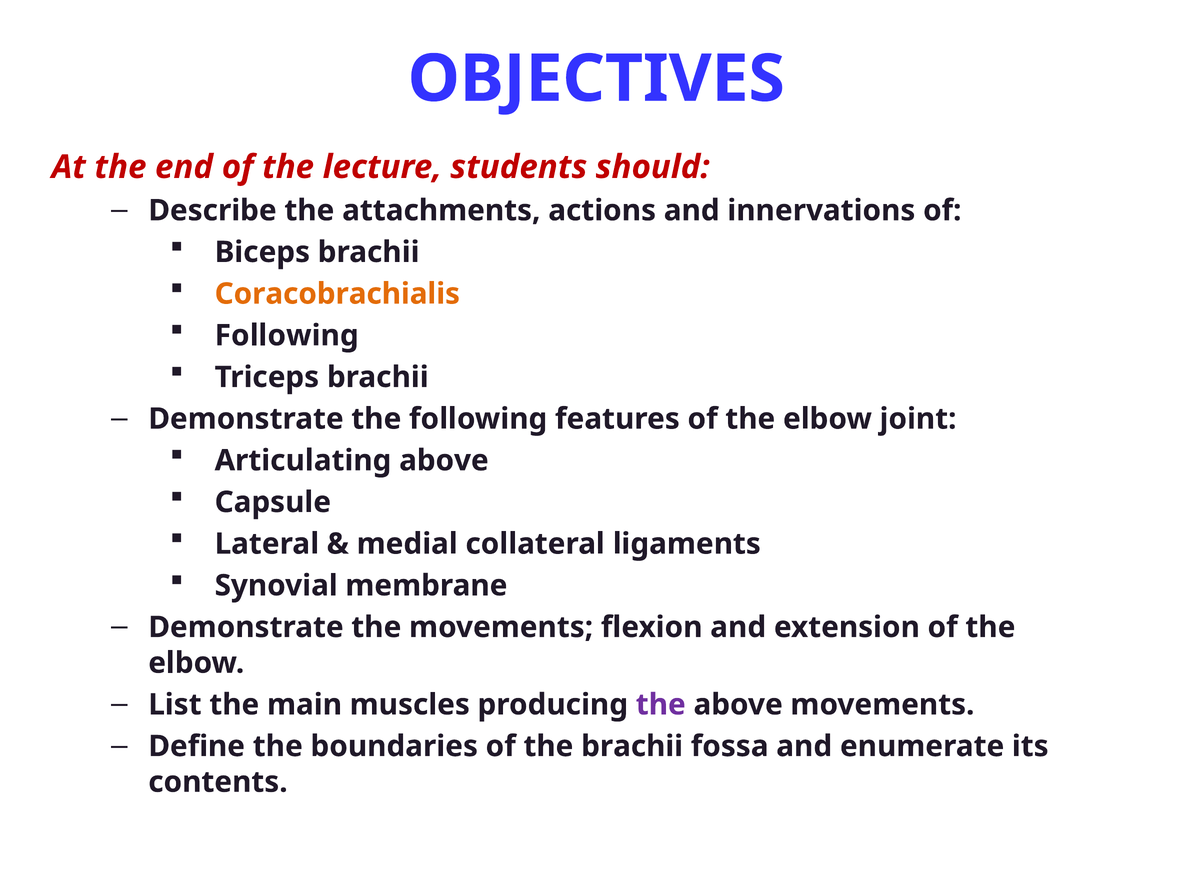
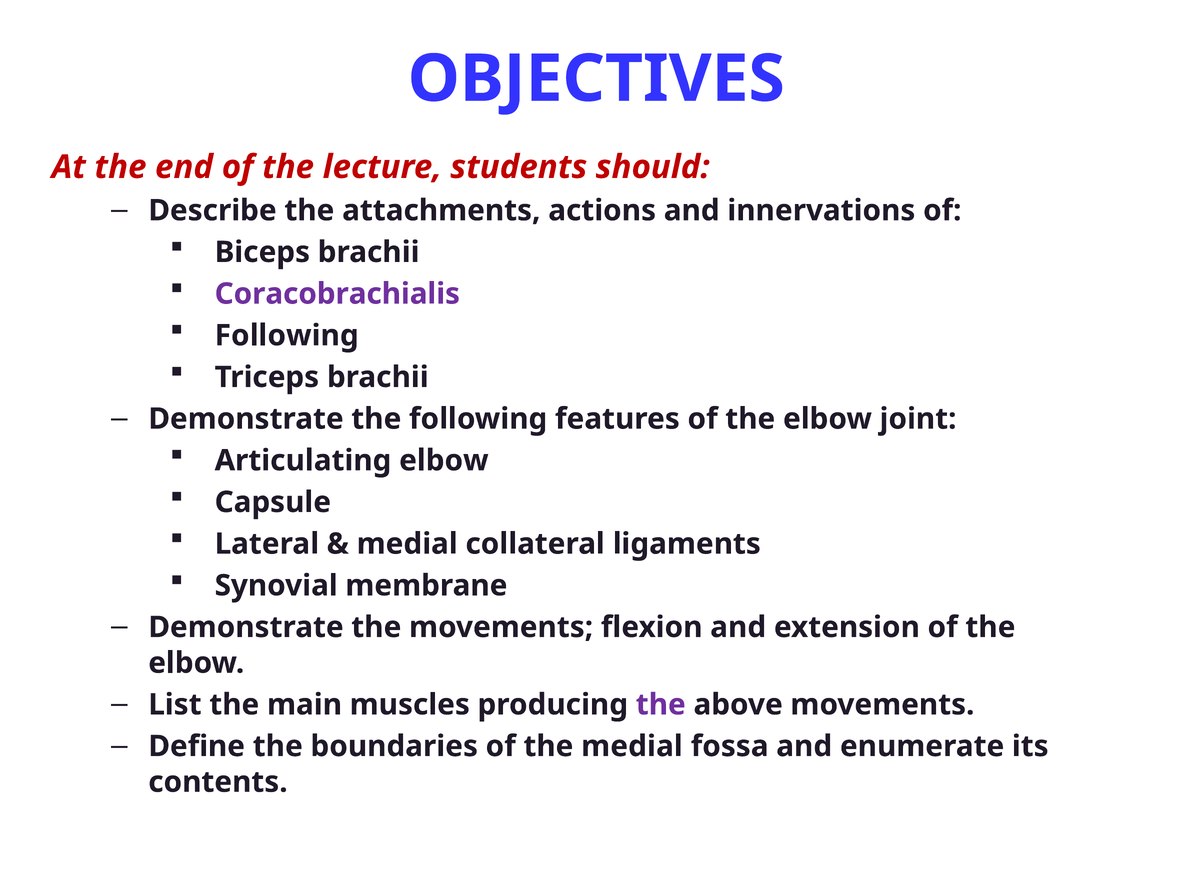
Coracobrachialis colour: orange -> purple (337, 294)
Articulating above: above -> elbow (444, 460)
the brachii: brachii -> medial (632, 746)
